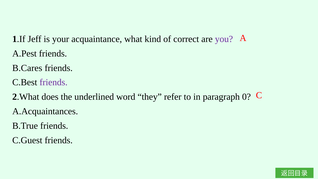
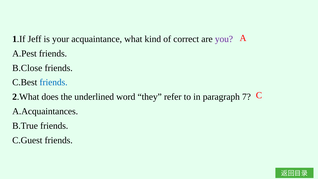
B.Cares: B.Cares -> B.Close (27, 68)
friends colour: purple -> blue (54, 82)
0: 0 -> 7 (246, 97)
